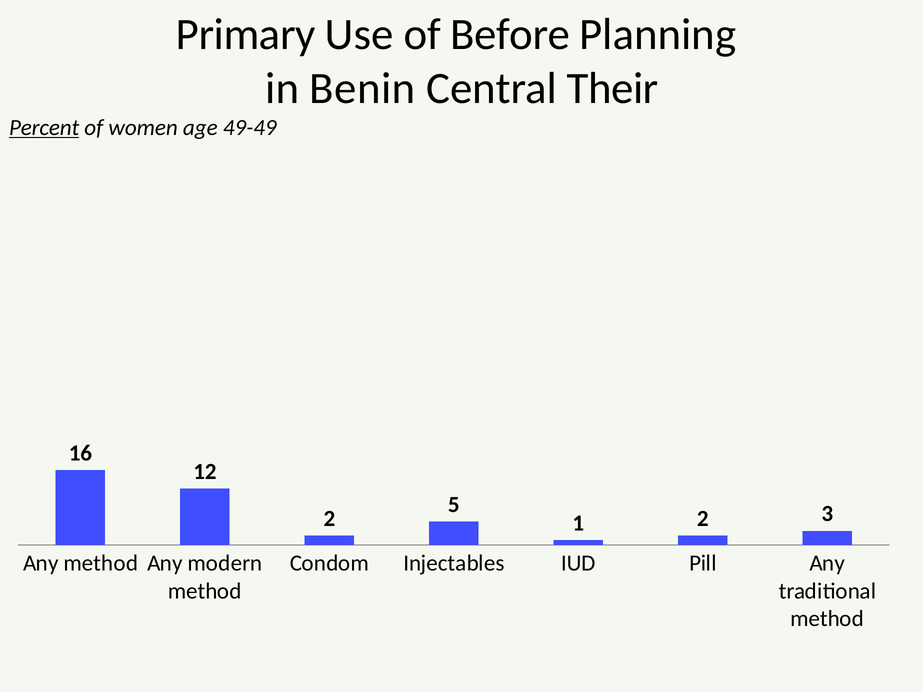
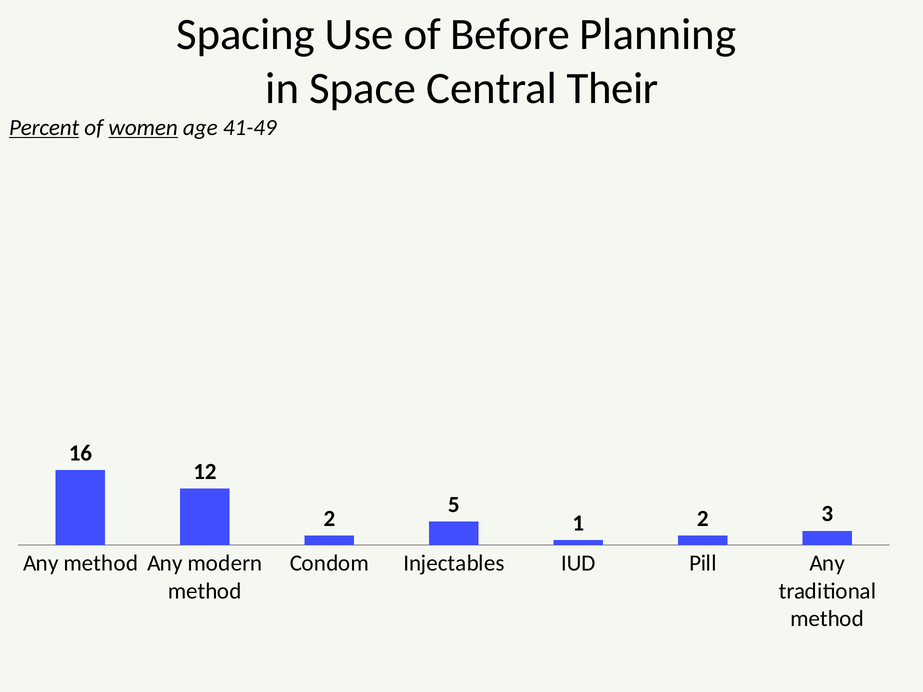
Primary: Primary -> Spacing (246, 35)
Benin: Benin -> Space (363, 89)
women underline: none -> present (143, 128)
49-49: 49-49 -> 41-49 (250, 128)
